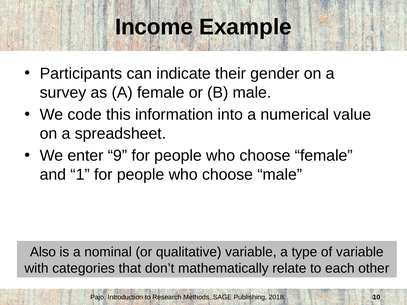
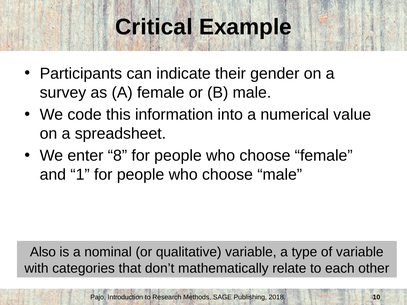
Income: Income -> Critical (154, 27)
9: 9 -> 8 (117, 156)
